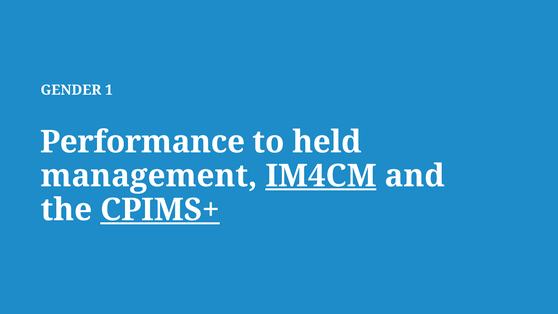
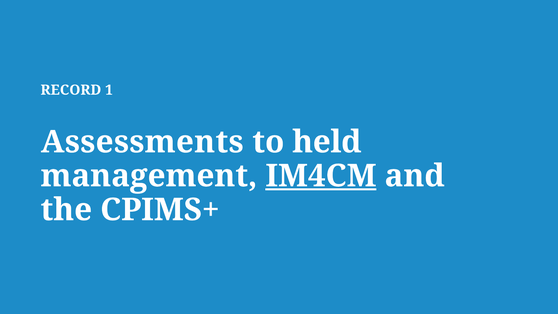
GENDER: GENDER -> RECORD (71, 90)
Performance: Performance -> Assessments (142, 142)
CPIMS+ underline: present -> none (160, 210)
